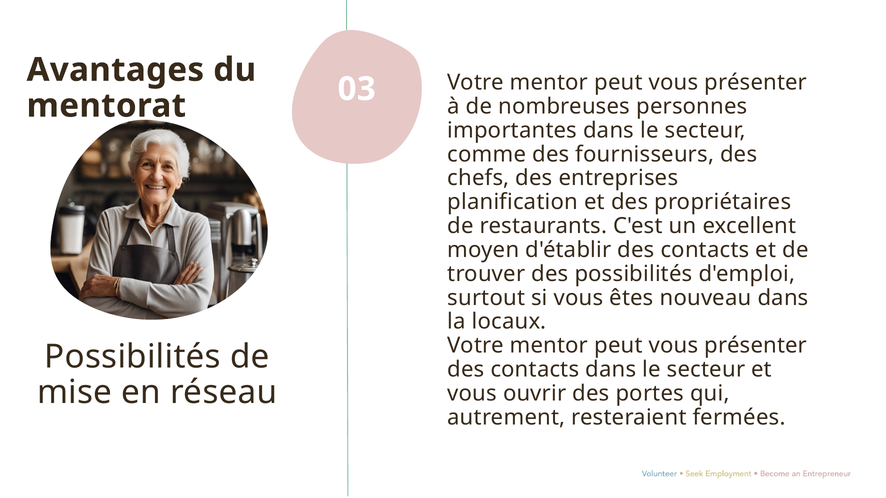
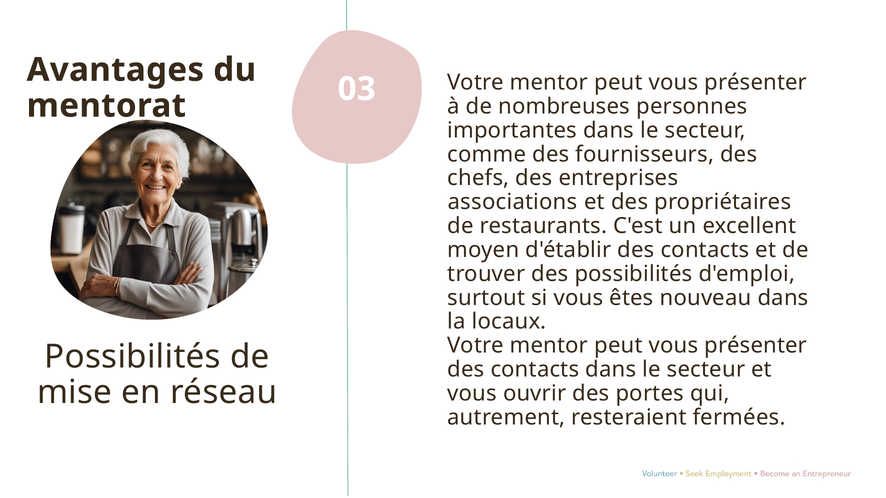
planification: planification -> associations (513, 202)
